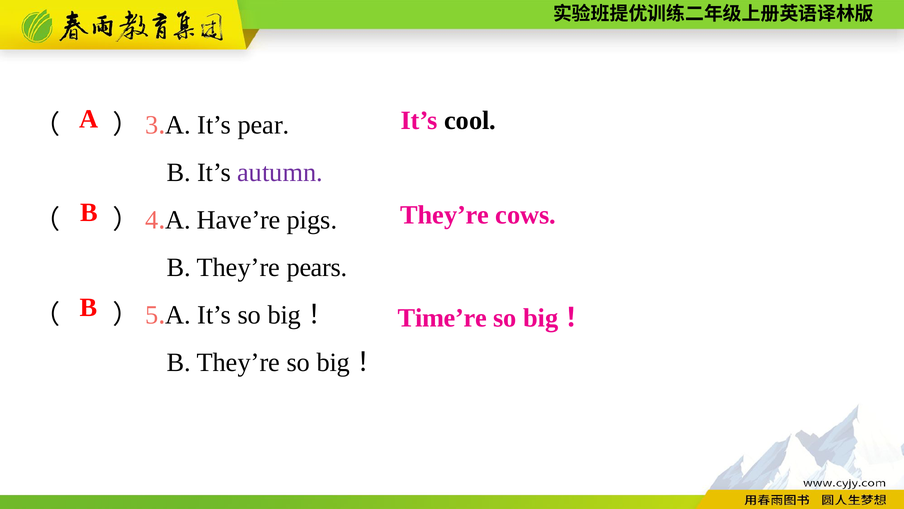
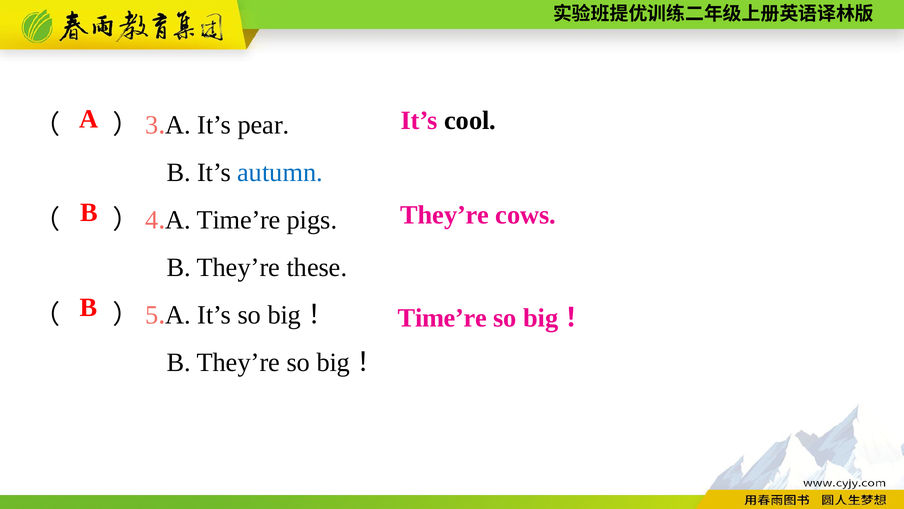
autumn colour: purple -> blue (280, 172)
A Have’re: Have’re -> Time’re (239, 220)
pears: pears -> these (317, 267)
